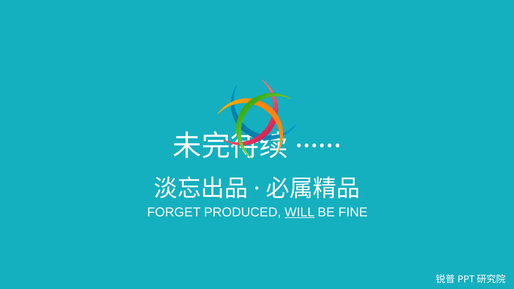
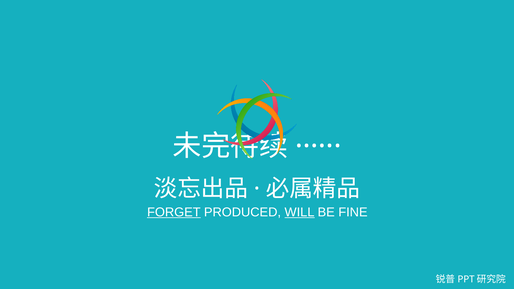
FORGET underline: none -> present (174, 212)
